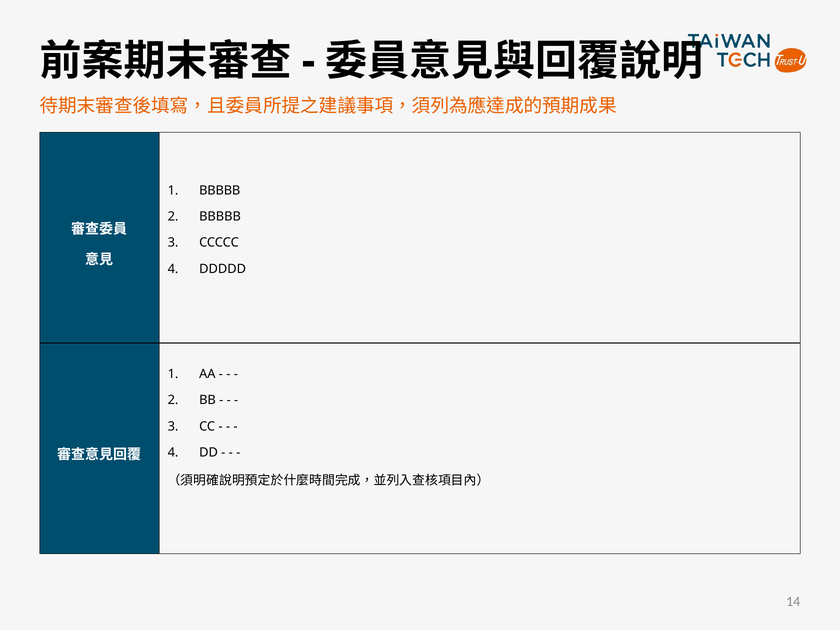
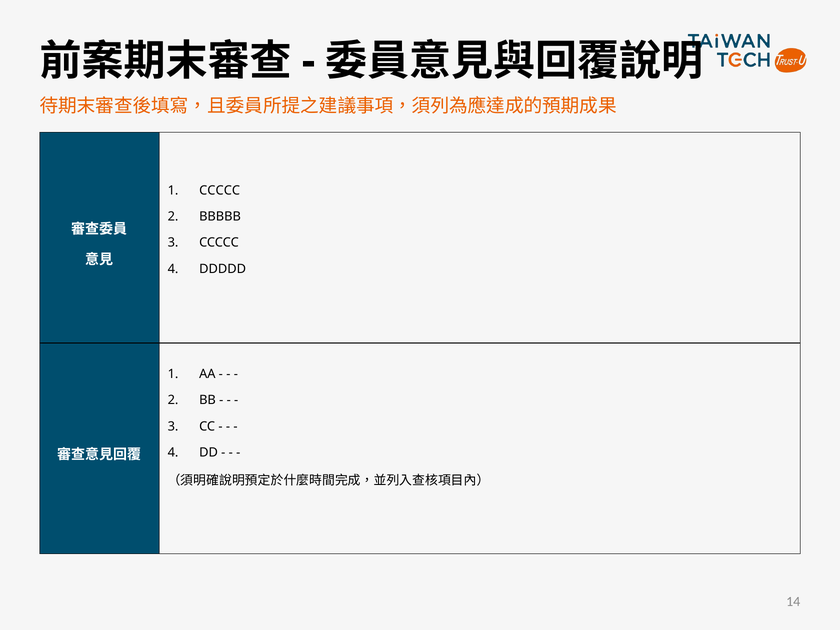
BBBBB: BBBBB -> CCCCC (220, 190)
